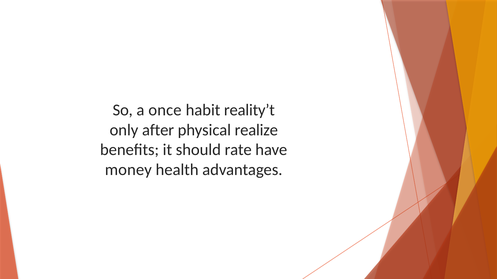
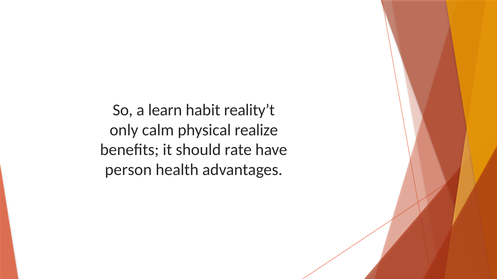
once: once -> learn (165, 110)
after: after -> calm (158, 130)
money: money -> person (128, 170)
